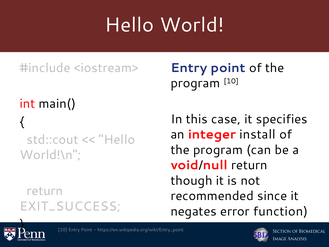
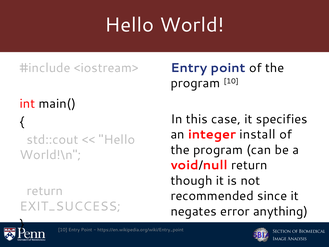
function: function -> anything (281, 211)
